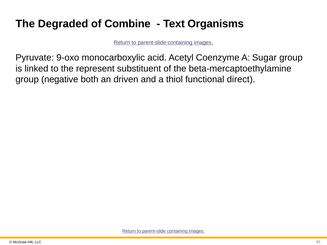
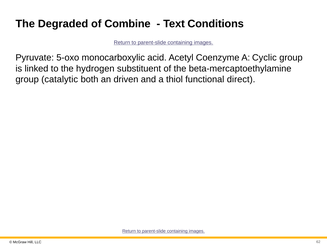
Organisms: Organisms -> Conditions (216, 24)
9-oxo: 9-oxo -> 5-oxo (68, 58)
Sugar: Sugar -> Cyclic (264, 58)
represent: represent -> hydrogen (95, 69)
negative: negative -> catalytic (60, 79)
